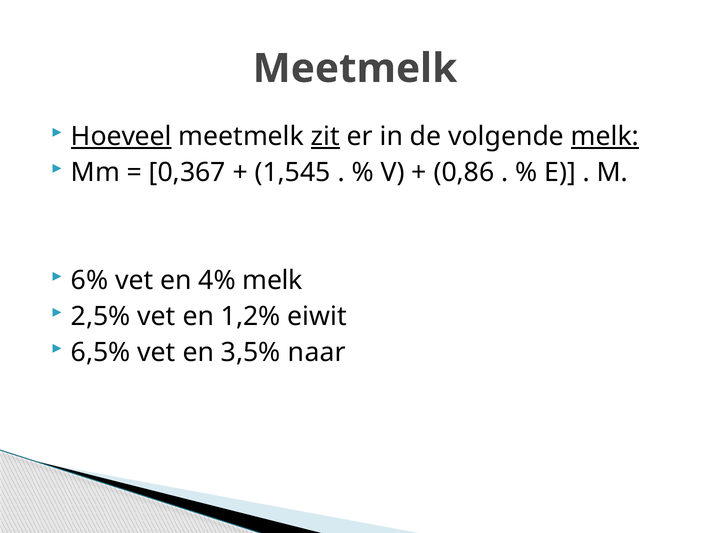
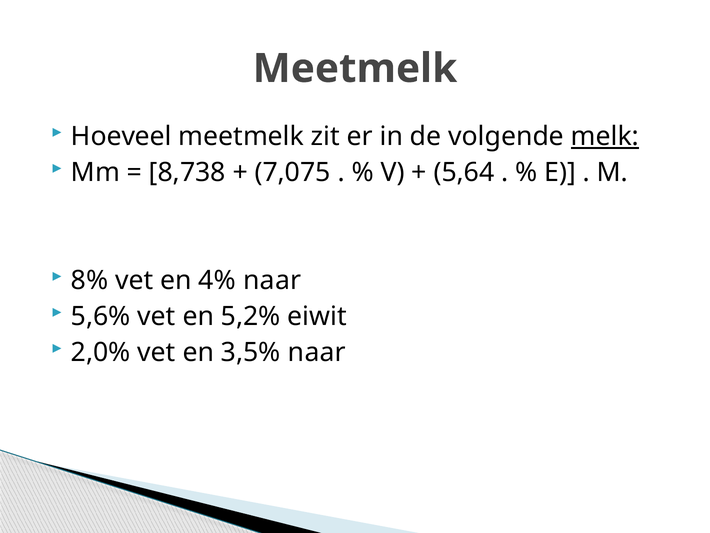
Hoeveel underline: present -> none (121, 136)
zit underline: present -> none (325, 136)
0,367: 0,367 -> 8,738 (187, 172)
1,545: 1,545 -> 7,075 (293, 172)
0,86: 0,86 -> 5,64 (464, 172)
6%: 6% -> 8% (90, 280)
4% melk: melk -> naar (272, 280)
2,5%: 2,5% -> 5,6% (101, 316)
1,2%: 1,2% -> 5,2% (251, 316)
6,5%: 6,5% -> 2,0% (101, 352)
